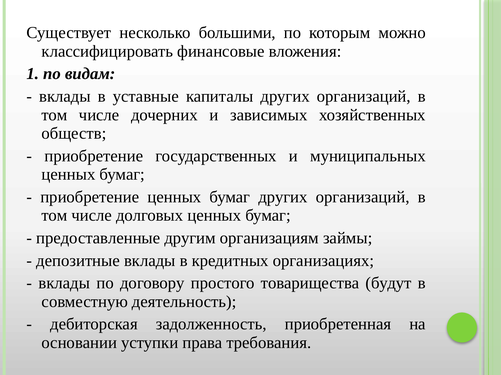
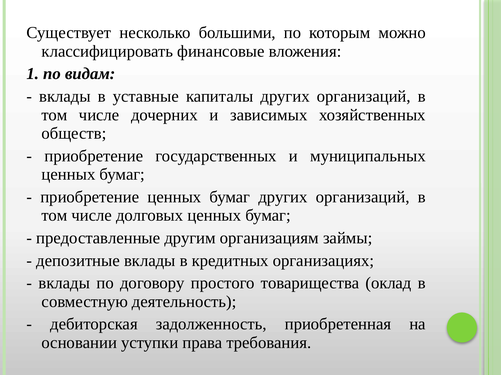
будут: будут -> оклад (389, 284)
